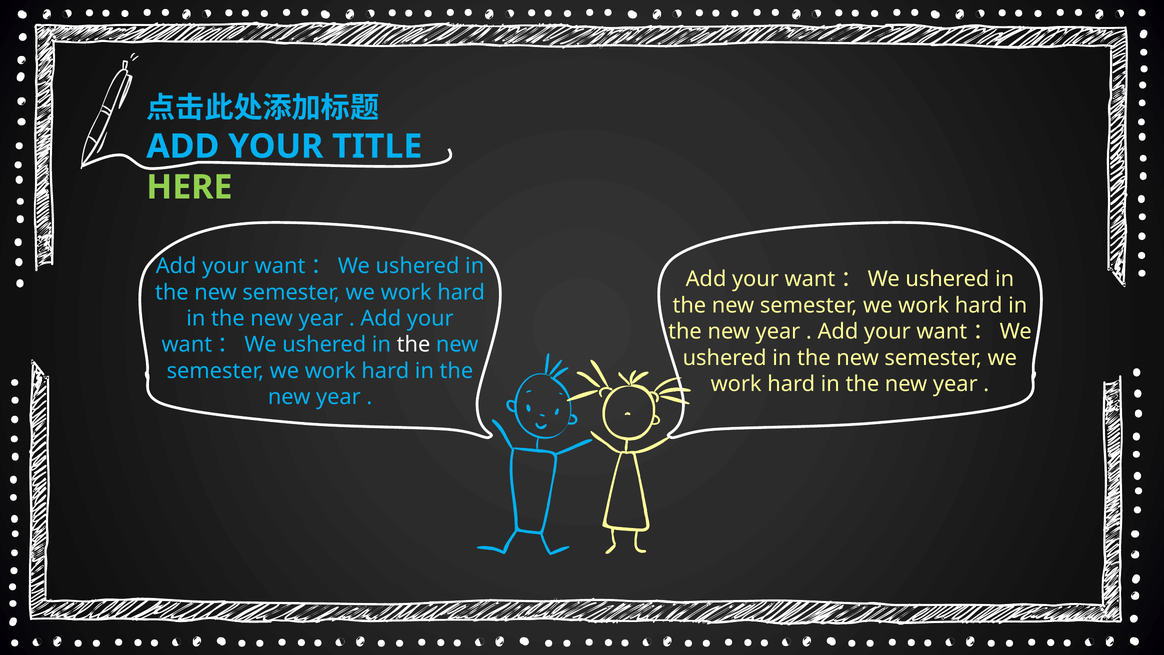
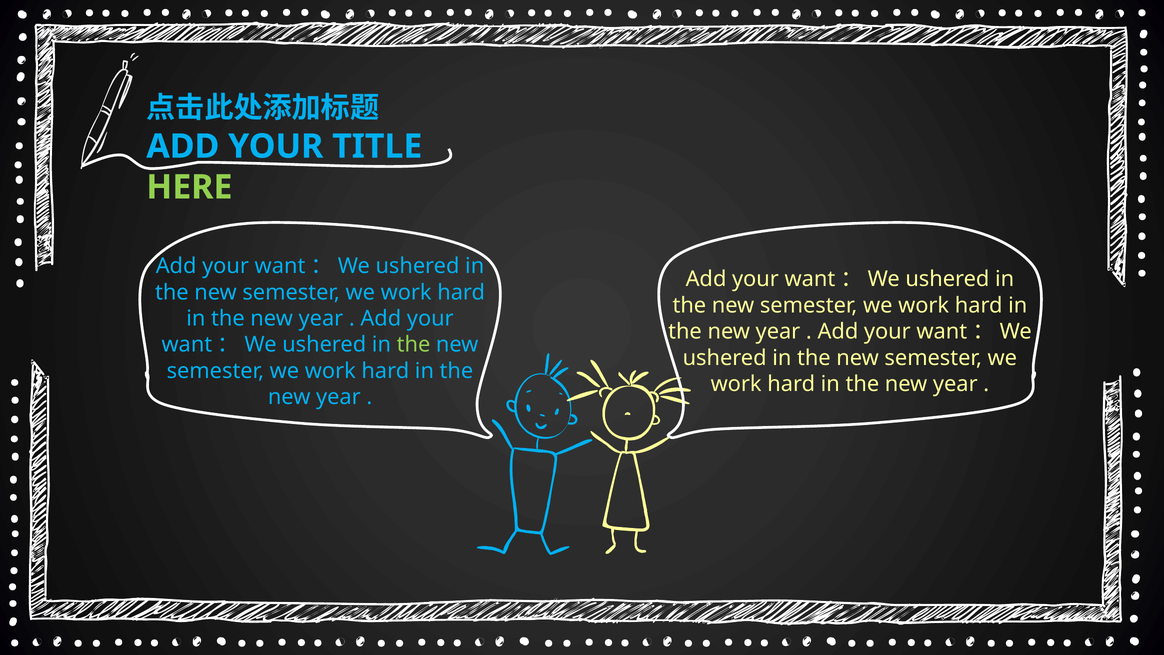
the colour: white -> light green (414, 345)
